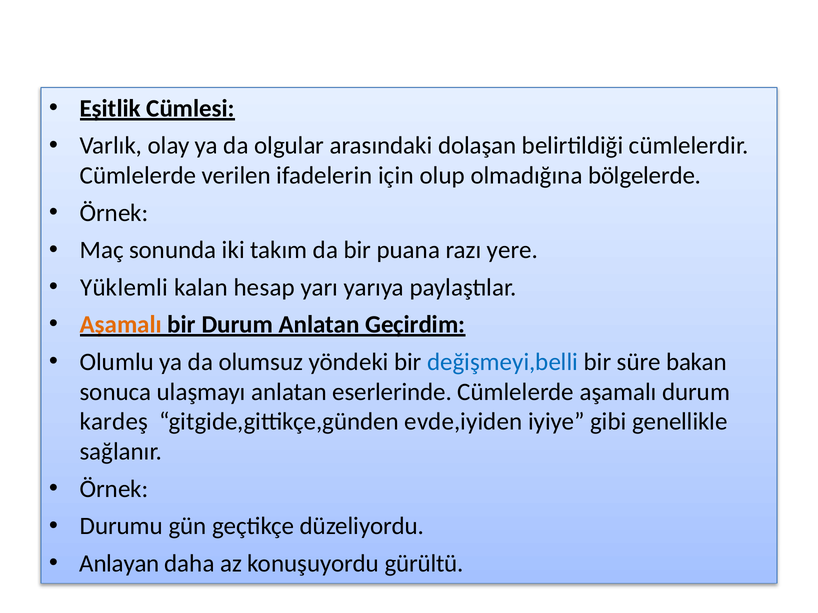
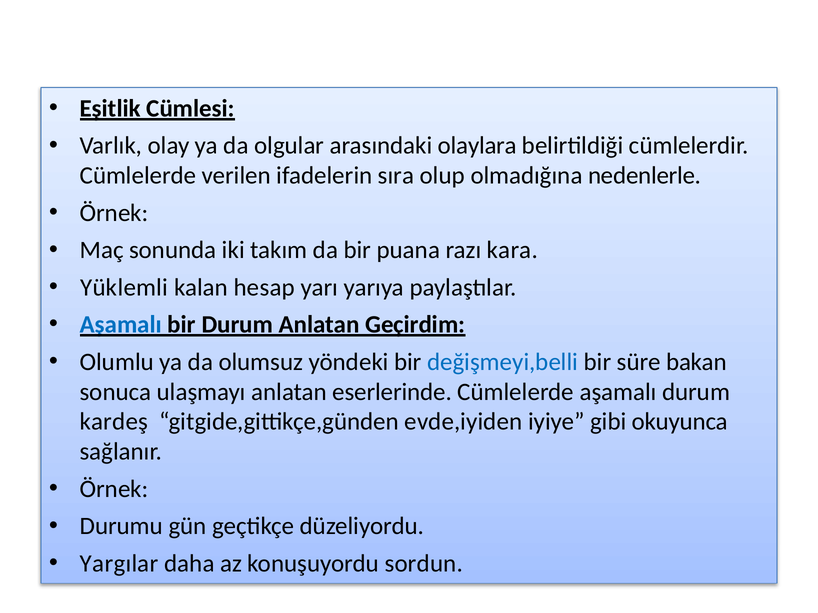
dolaşan: dolaşan -> olaylara (477, 146)
için: için -> sıra (396, 176)
bölgelerde: bölgelerde -> nedenlerle (645, 176)
yere: yere -> kara (512, 250)
Aşamalı colour: orange -> blue (121, 325)
genellikle: genellikle -> okuyunca (680, 422)
Anlayan: Anlayan -> Yargılar (119, 564)
gürültü: gürültü -> sordun (424, 564)
